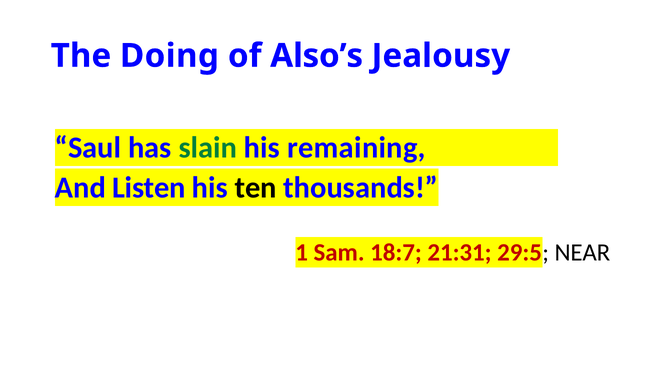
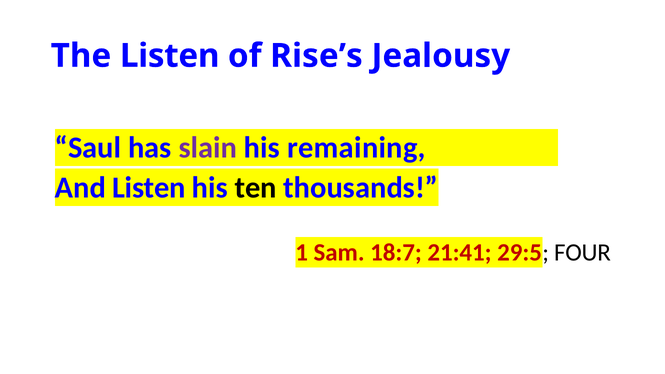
The Doing: Doing -> Listen (170, 56)
Also’s: Also’s -> Rise’s (316, 56)
slain colour: green -> purple (208, 148)
21:31: 21:31 -> 21:41 (459, 252)
NEAR: NEAR -> FOUR (582, 252)
